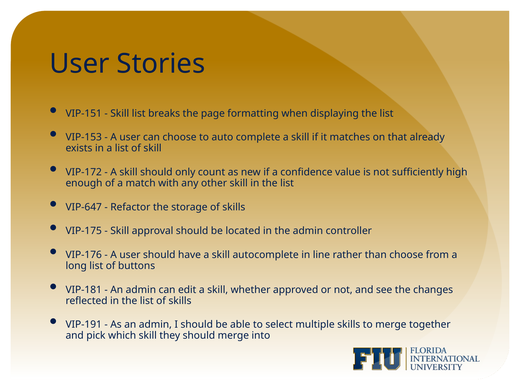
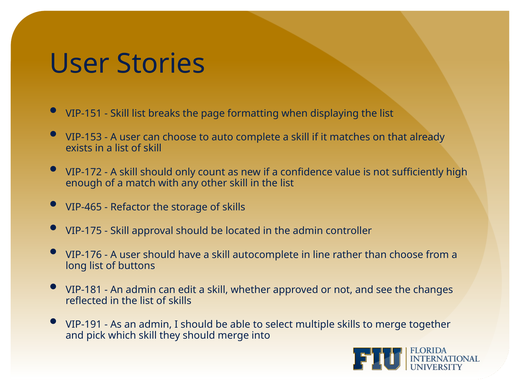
VIP-647: VIP-647 -> VIP-465 (84, 207)
